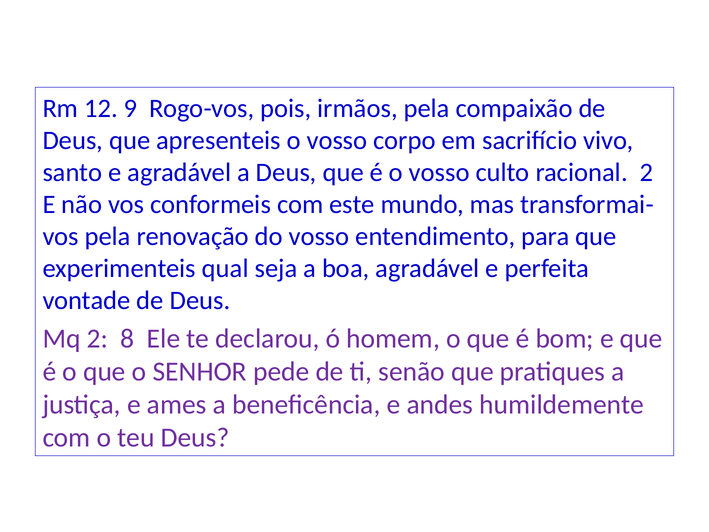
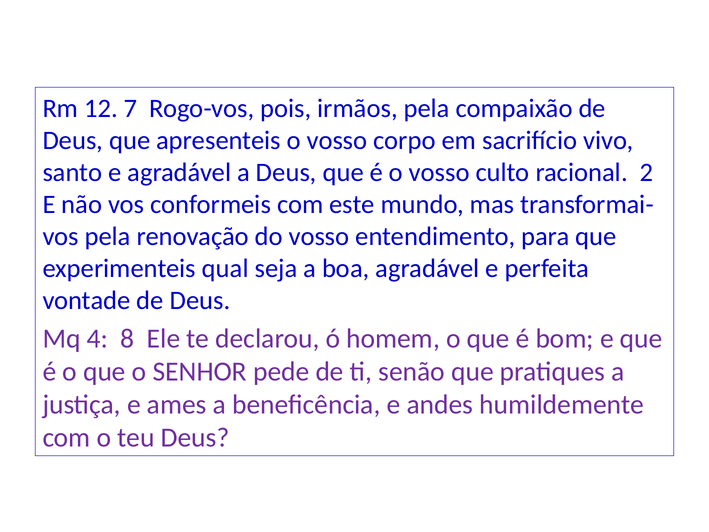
9: 9 -> 7 (131, 109)
Mq 2: 2 -> 4 (97, 338)
